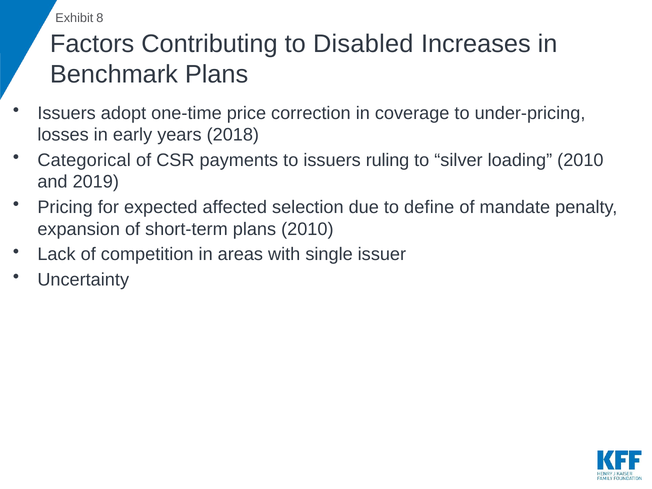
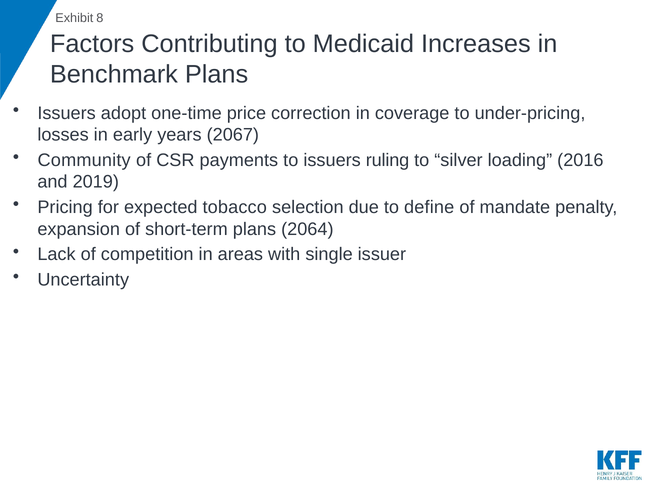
Disabled: Disabled -> Medicaid (363, 44)
2018: 2018 -> 2067 (233, 135)
Categorical: Categorical -> Community (84, 160)
loading 2010: 2010 -> 2016 (580, 160)
affected: affected -> tobacco (235, 207)
plans 2010: 2010 -> 2064 (307, 229)
